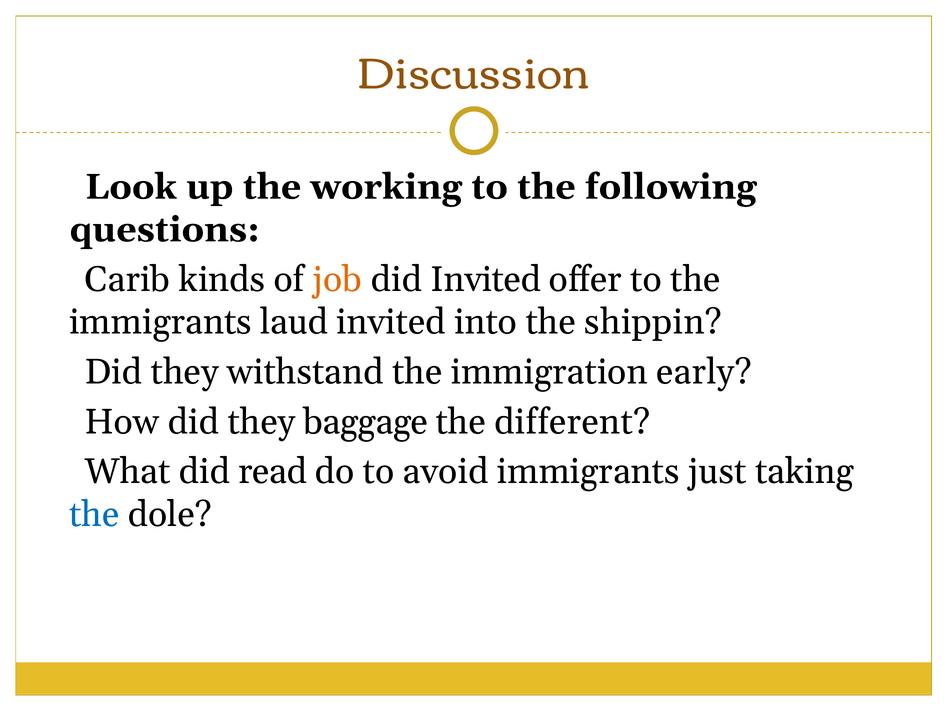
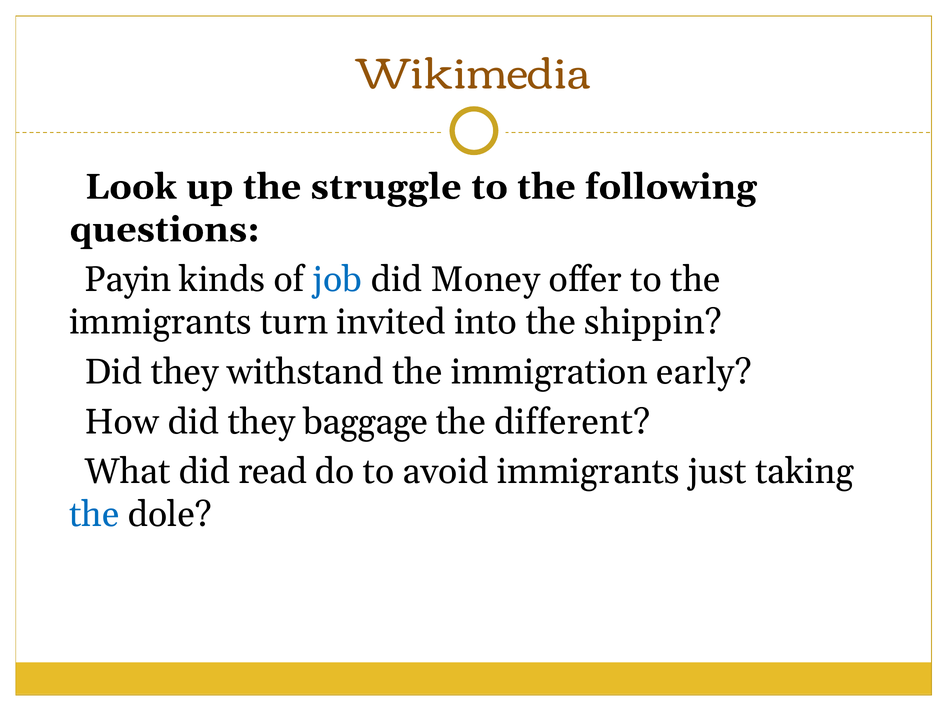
Discussion: Discussion -> Wikimedia (474, 75)
working: working -> struggle (386, 187)
Carib: Carib -> Payin (128, 279)
job colour: orange -> blue (338, 279)
did Invited: Invited -> Money (485, 279)
laud: laud -> turn (294, 322)
